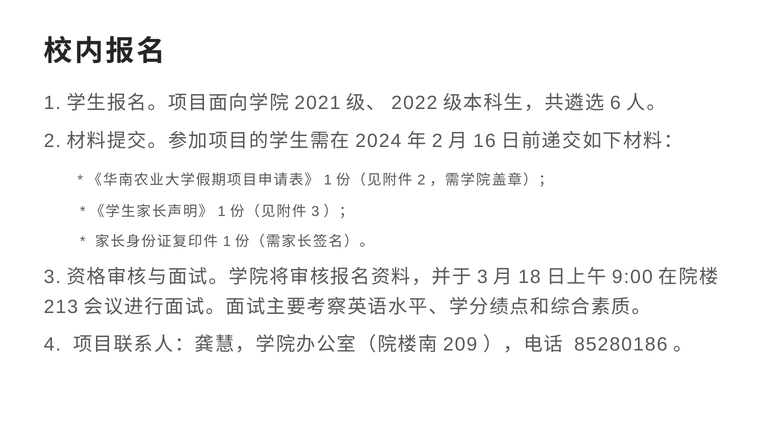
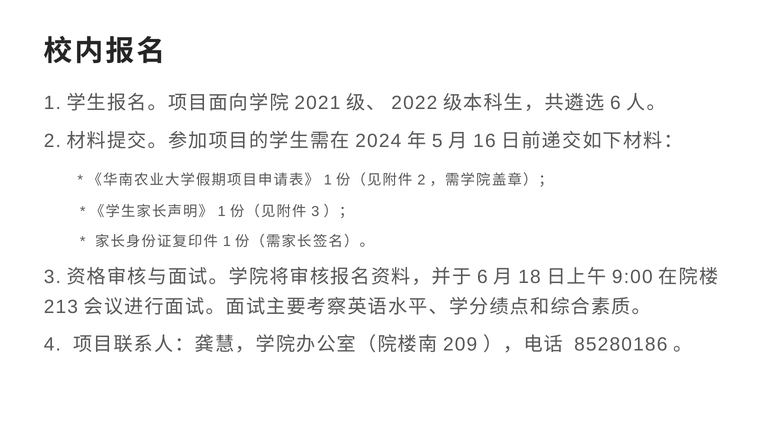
2: 2 -> 5 (437, 141)
3: 3 -> 6 (482, 277)
